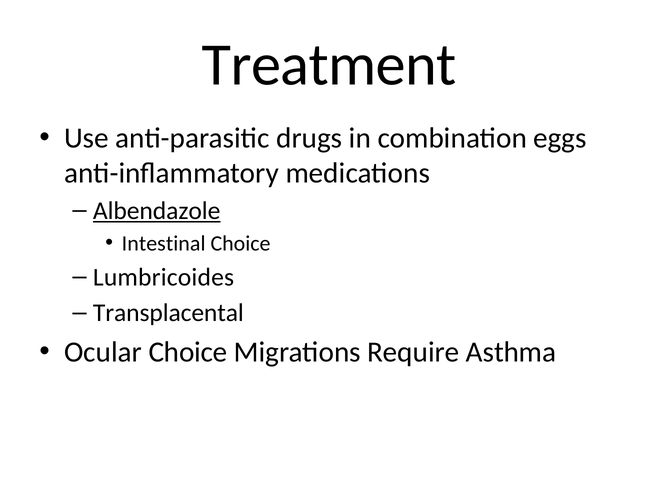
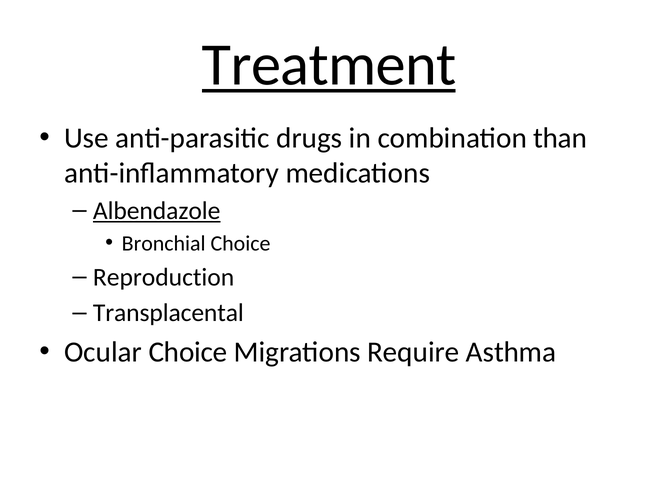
Treatment underline: none -> present (329, 65)
eggs: eggs -> than (560, 138)
Intestinal: Intestinal -> Bronchial (164, 244)
Lumbricoides: Lumbricoides -> Reproduction (164, 277)
